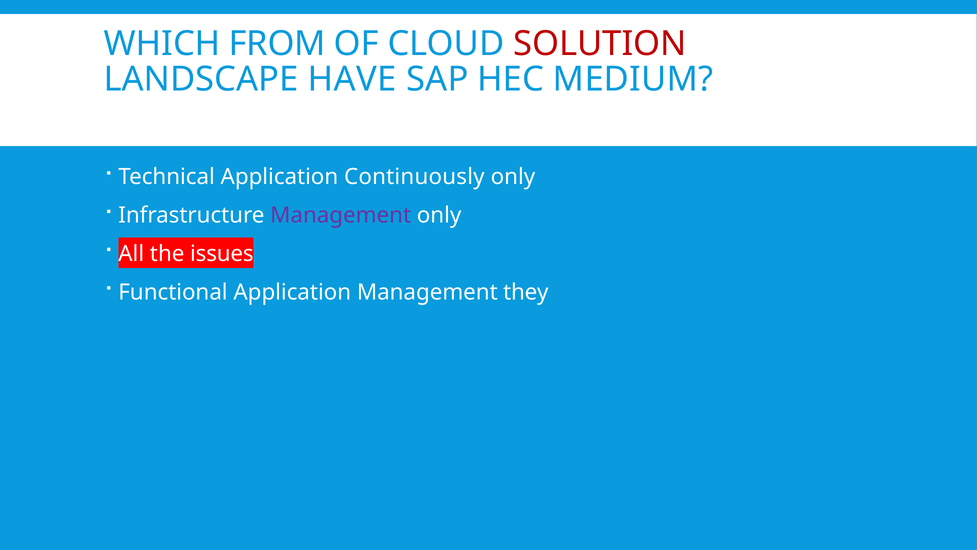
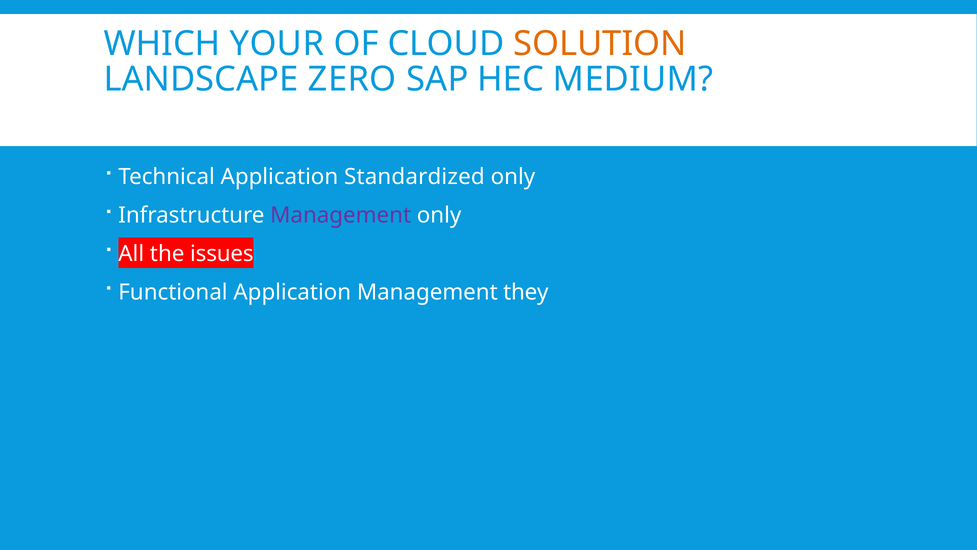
FROM: FROM -> YOUR (277, 44)
SOLUTION colour: red -> orange (600, 44)
HAVE: HAVE -> ZERO (352, 79)
Continuously: Continuously -> Standardized (414, 177)
